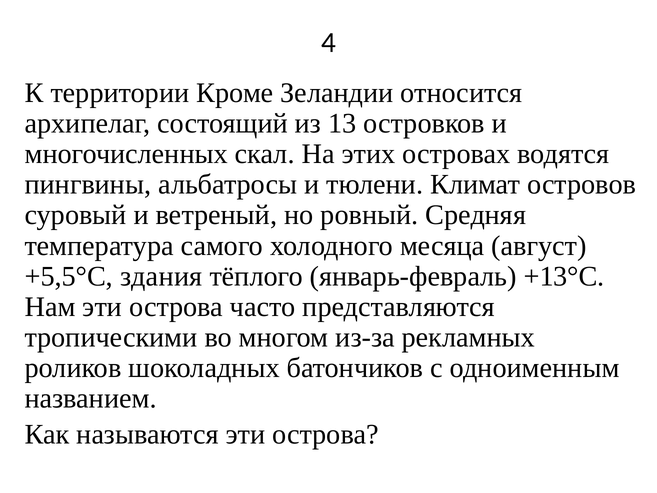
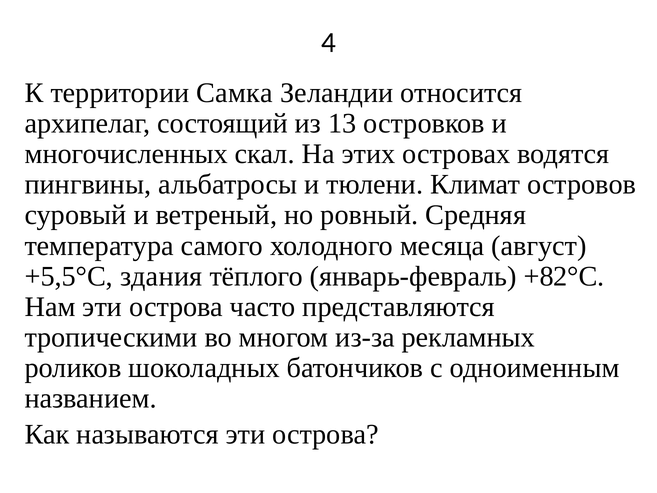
Кроме: Кроме -> Самка (235, 93)
+13°C: +13°C -> +82°C (564, 276)
